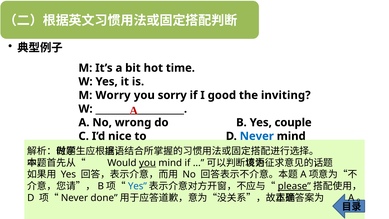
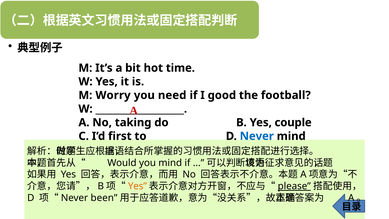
sorry: sorry -> need (172, 95)
inviting: inviting -> football (286, 95)
wrong: wrong -> taking (133, 122)
nice: nice -> first (120, 136)
you underline: present -> none (147, 163)
Yes colour: blue -> orange (137, 186)
done: done -> been (104, 198)
